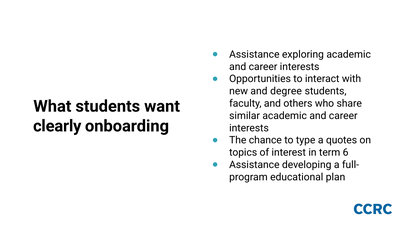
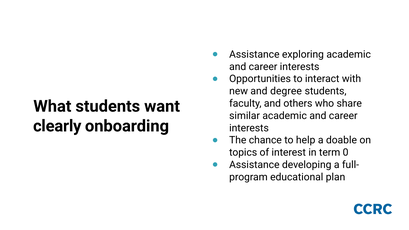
type: type -> help (306, 140)
quotes: quotes -> doable (341, 140)
6: 6 -> 0 (346, 153)
